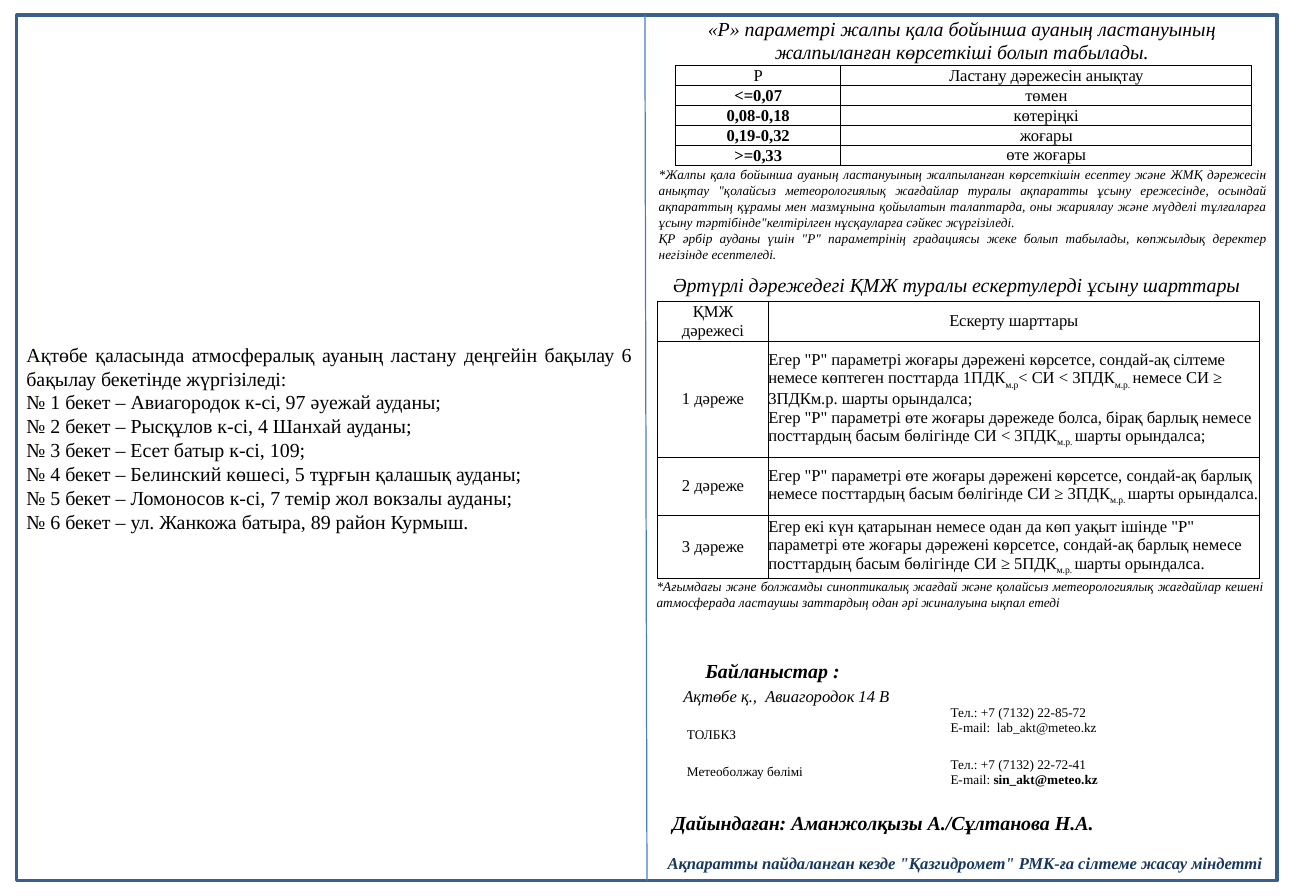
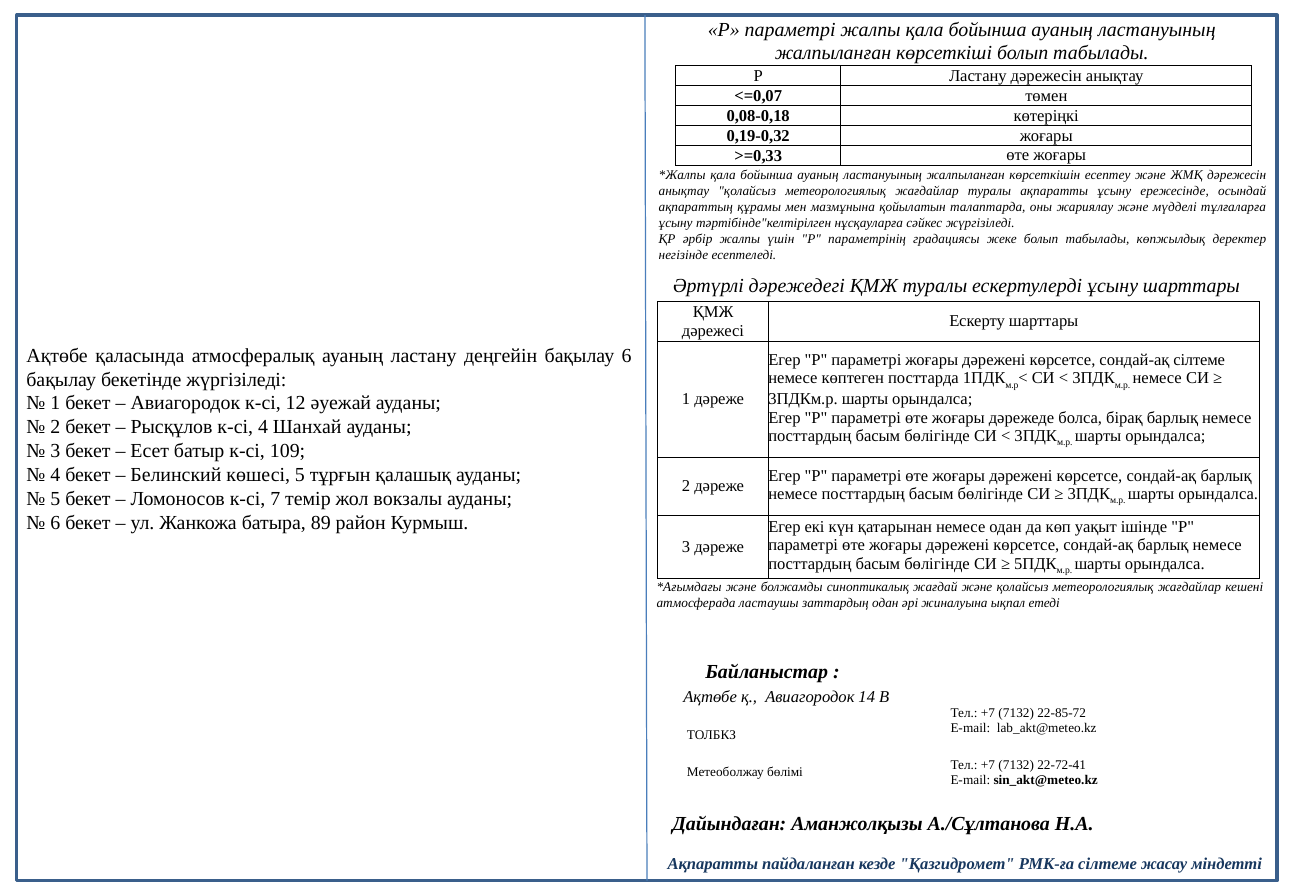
әрбір ауданы: ауданы -> жалпы (740, 239)
97: 97 -> 12 (296, 403)
